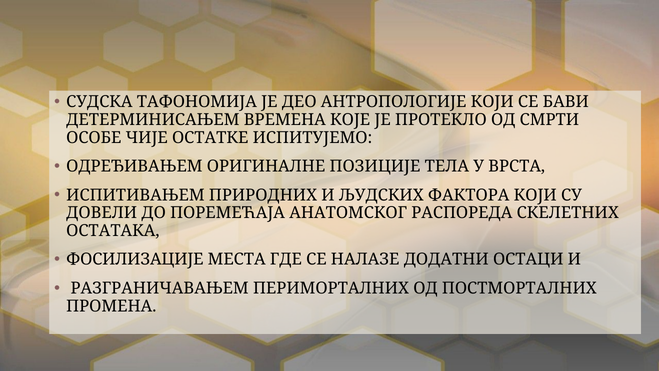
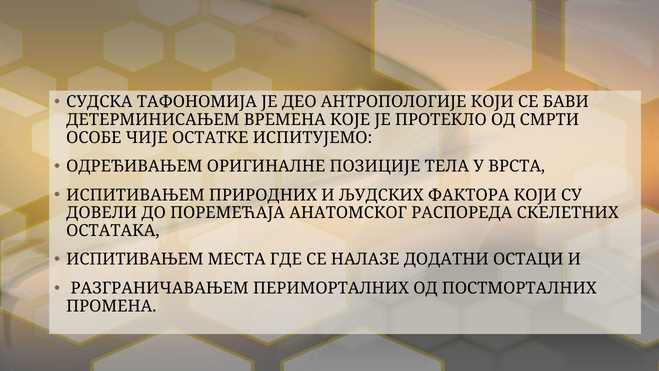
ФОСИЛИЗАЦИЈЕ: ФОСИЛИЗАЦИЈЕ -> ИСПИТИВАЊЕМ (135, 259)
